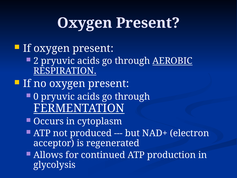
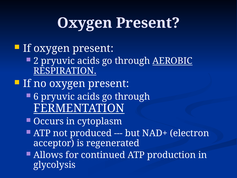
0: 0 -> 6 (36, 97)
